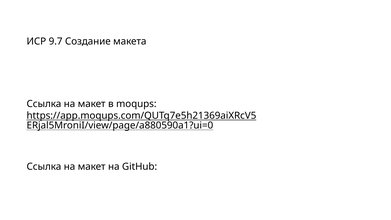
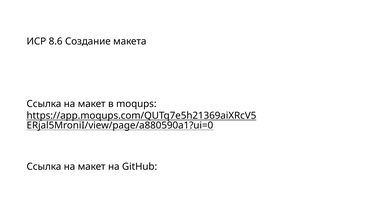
9.7: 9.7 -> 8.6 (56, 41)
